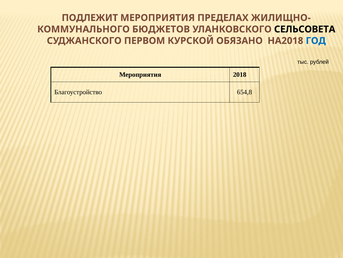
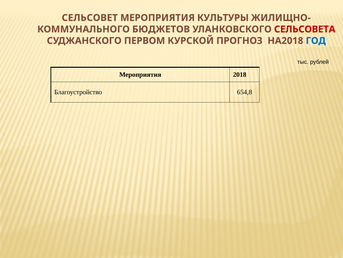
ПОДЛЕЖИТ: ПОДЛЕЖИТ -> СЕЛЬСОВЕТ (90, 18)
ПРЕДЕЛАХ: ПРЕДЕЛАХ -> КУЛЬТУРЫ (223, 18)
СЕЛЬСОВЕТА colour: black -> red (305, 29)
ОБЯЗАНО: ОБЯЗАНО -> ПРОГНОЗ (239, 41)
